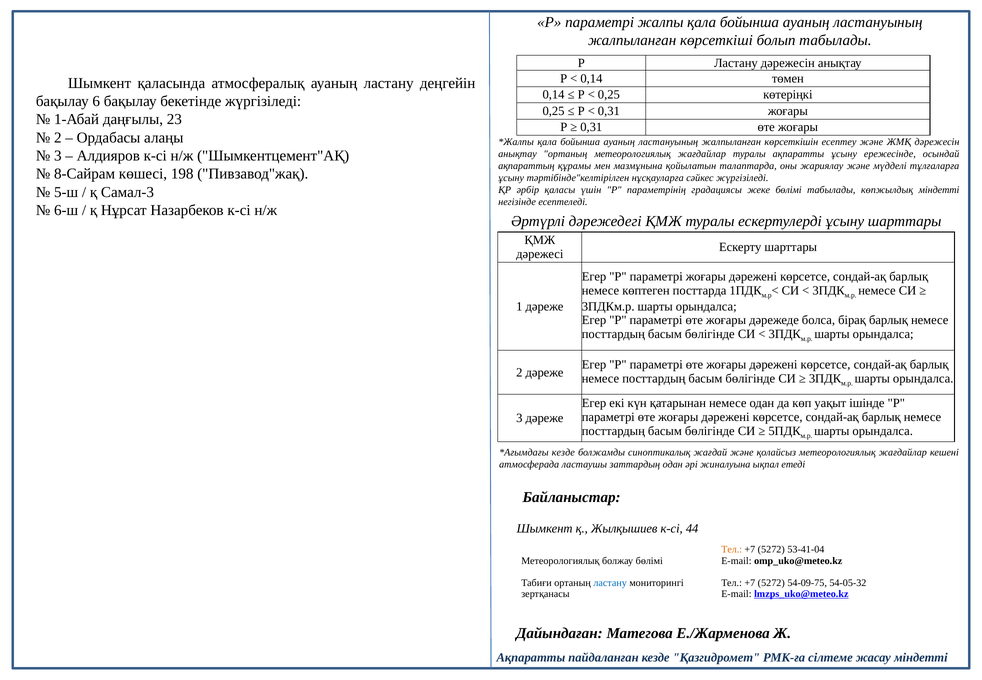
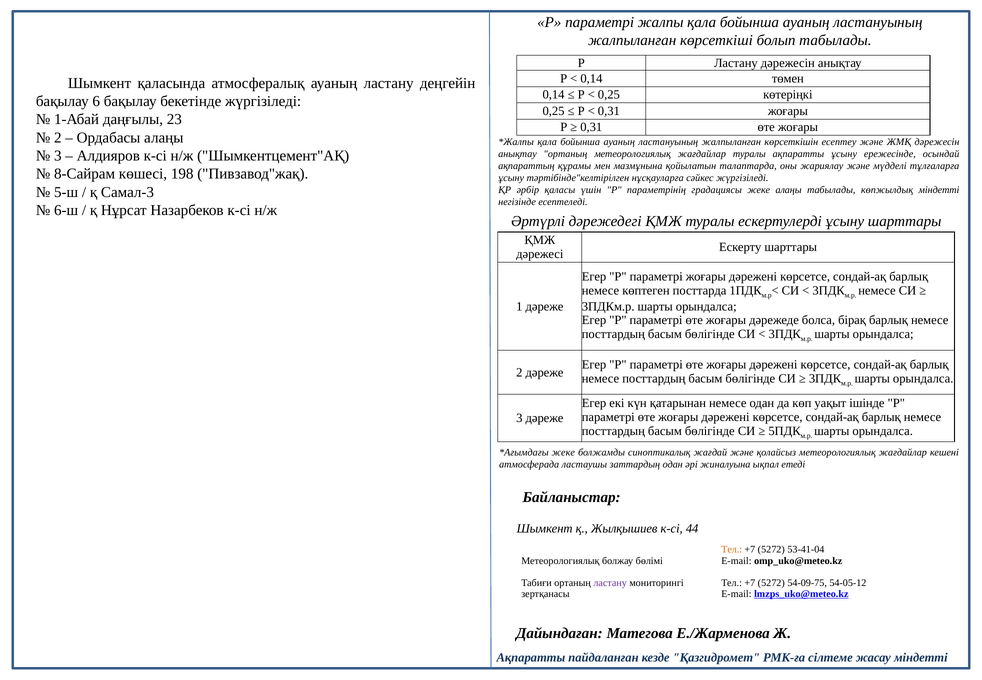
жеке бөлімі: бөлімі -> алаңы (789, 190)
кезде: кезде -> жеке (563, 452)
ластану colour: blue -> purple (610, 583)
54-05-32: 54-05-32 -> 54-05-12 (848, 583)
